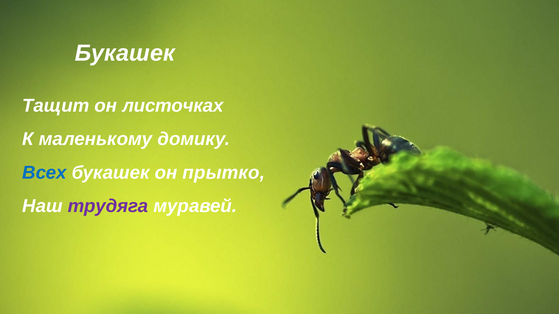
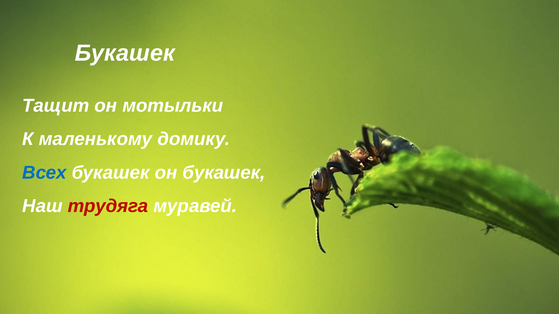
листочках: листочках -> мотыльки (173, 106)
он прытко: прытко -> букашек (224, 173)
трудяга colour: purple -> red (108, 206)
